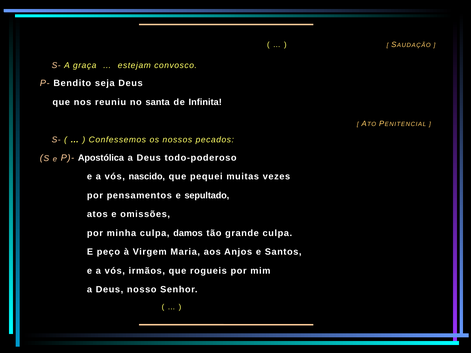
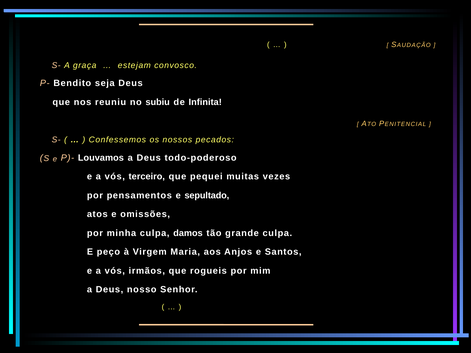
santa: santa -> subiu (158, 102)
Apostólica: Apostólica -> Louvamos (101, 158)
nascido: nascido -> terceiro (147, 177)
